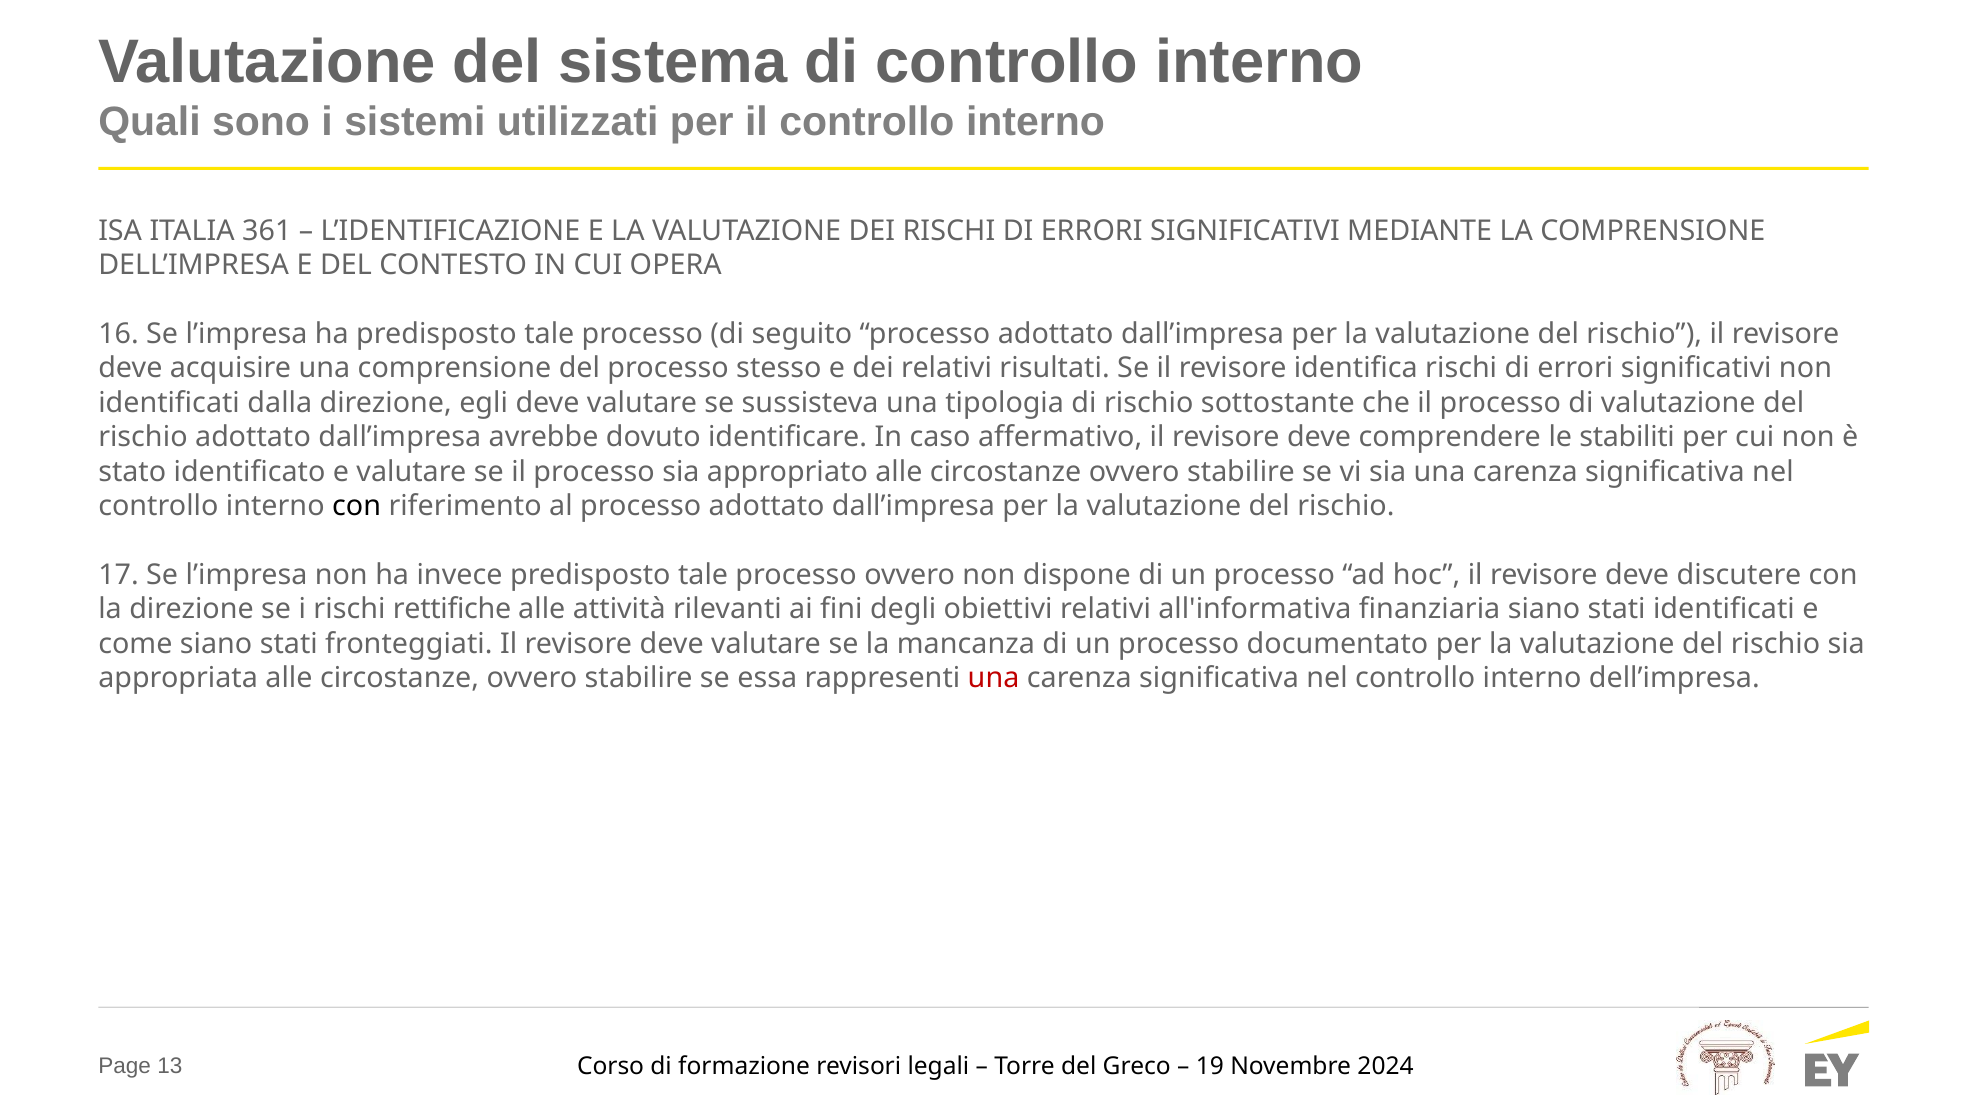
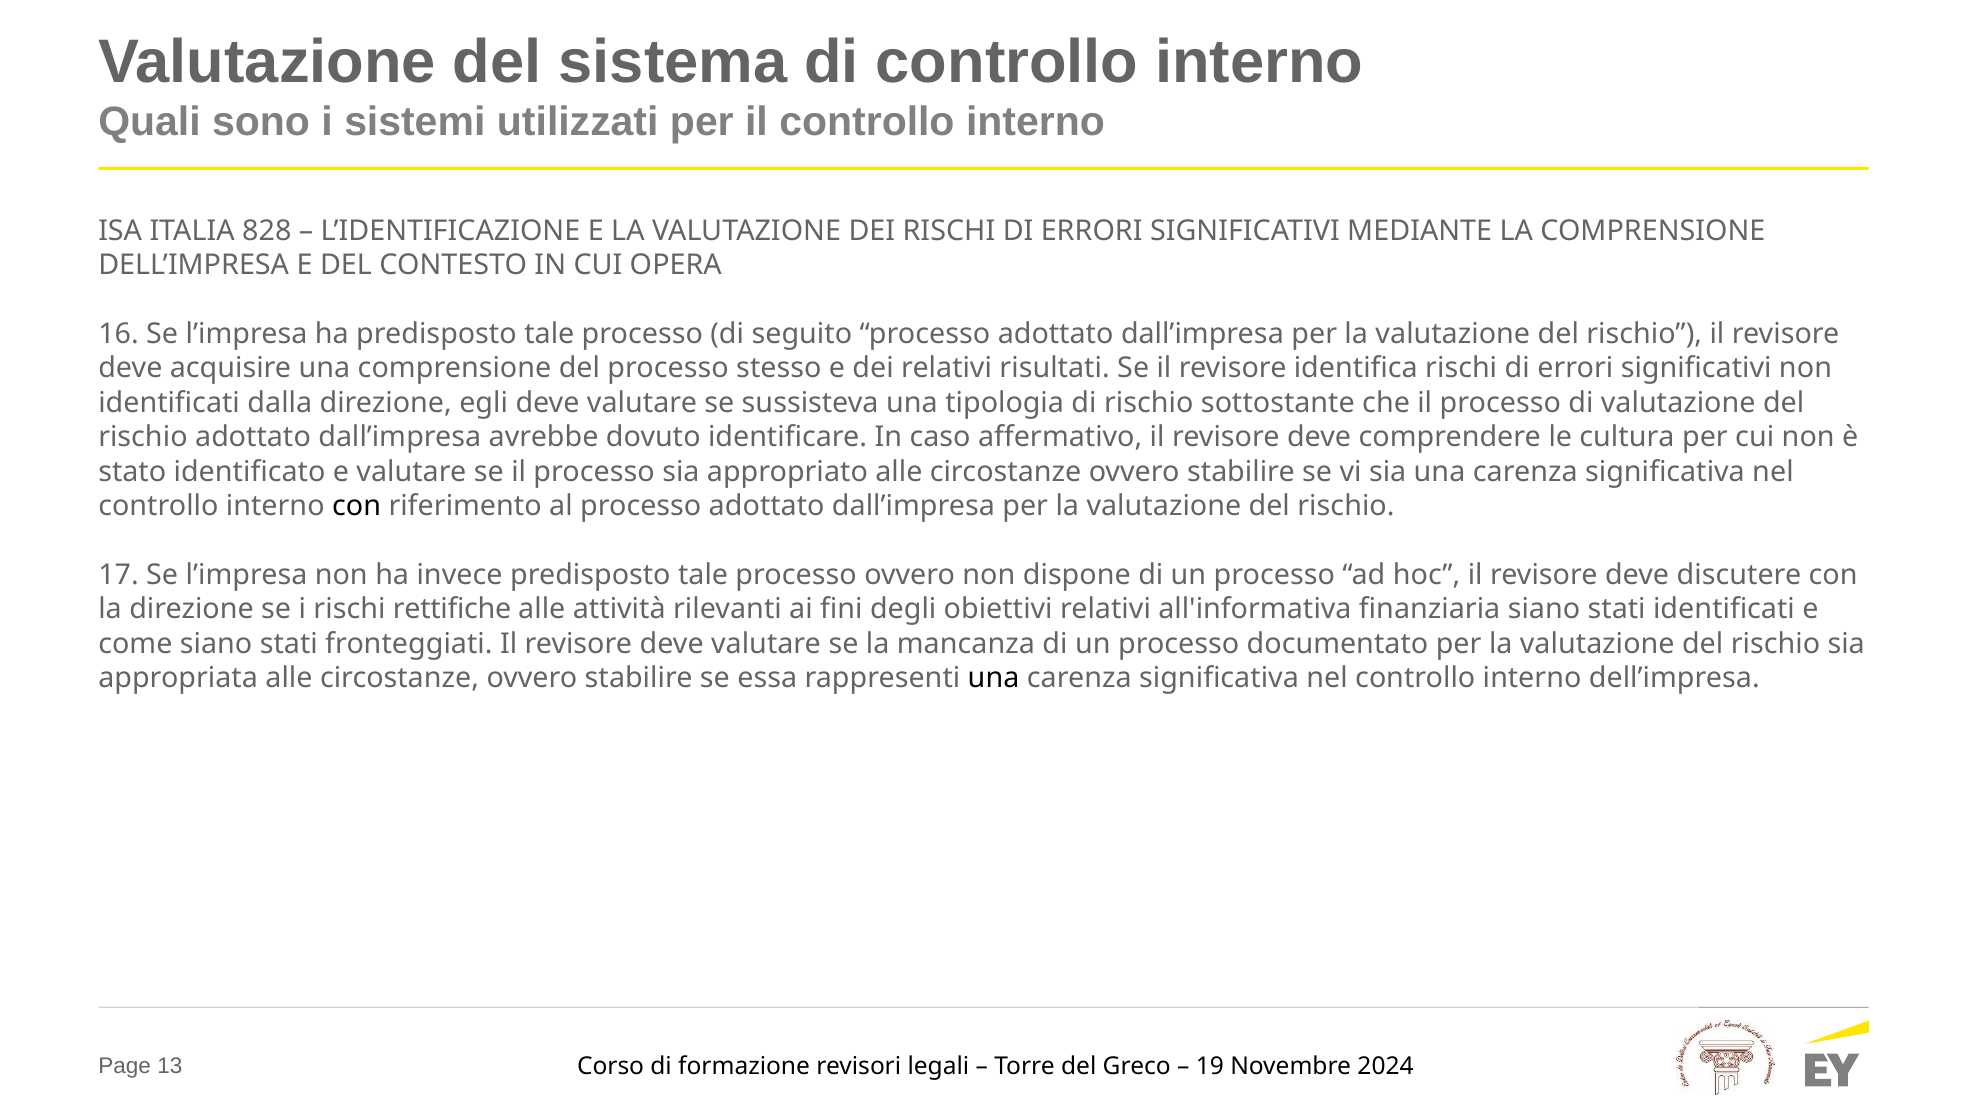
361: 361 -> 828 (267, 231)
stabiliti: stabiliti -> cultura (1627, 437)
una colour: red -> black (994, 678)
